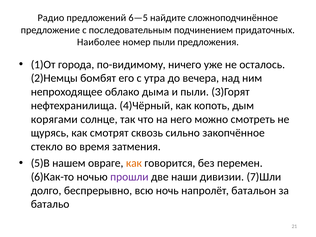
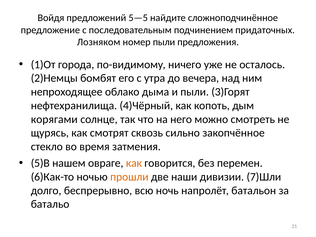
Радио: Радио -> Войдя (51, 18)
6—5: 6—5 -> 5—5 (138, 18)
Наиболее: Наиболее -> Лозняком (99, 42)
прошли colour: purple -> orange (129, 177)
